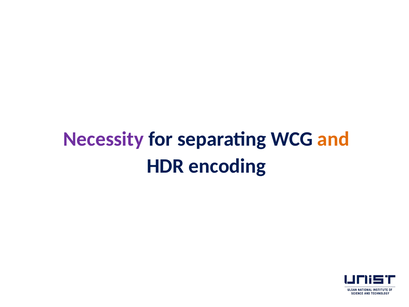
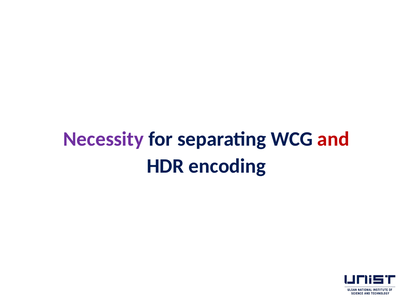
and colour: orange -> red (333, 139)
